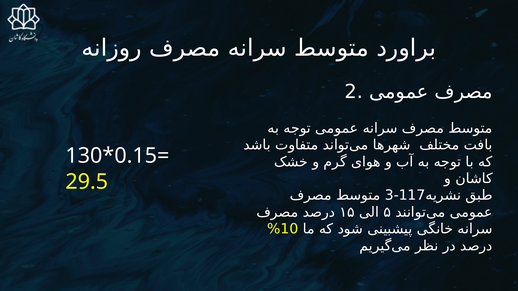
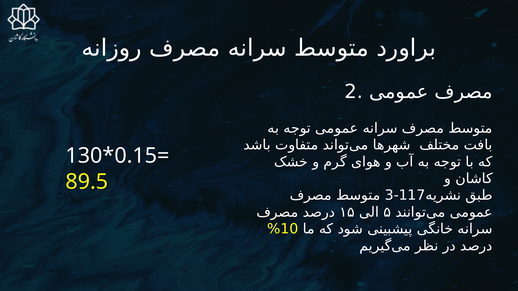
29.5: 29.5 -> 89.5 (87, 182)
